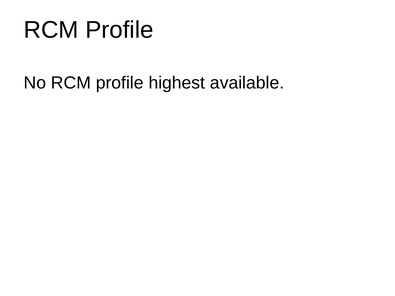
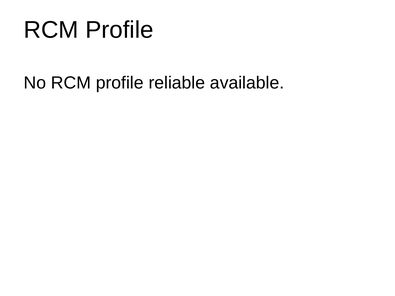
highest: highest -> reliable (177, 83)
